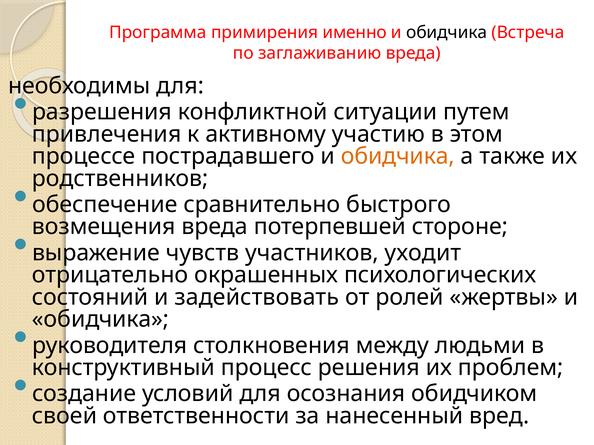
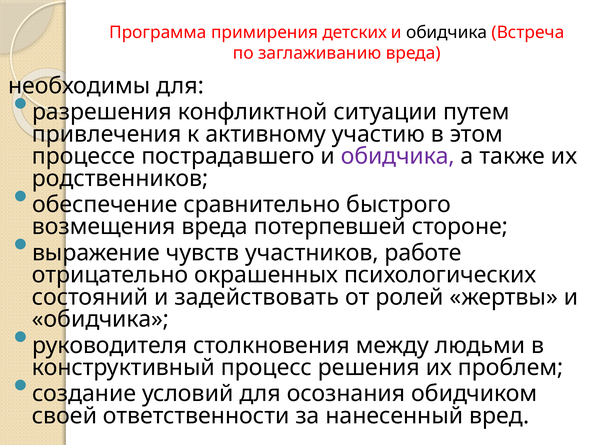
именно: именно -> детских (355, 32)
обидчика colour: orange -> purple (398, 156)
уходит: уходит -> работе (423, 253)
